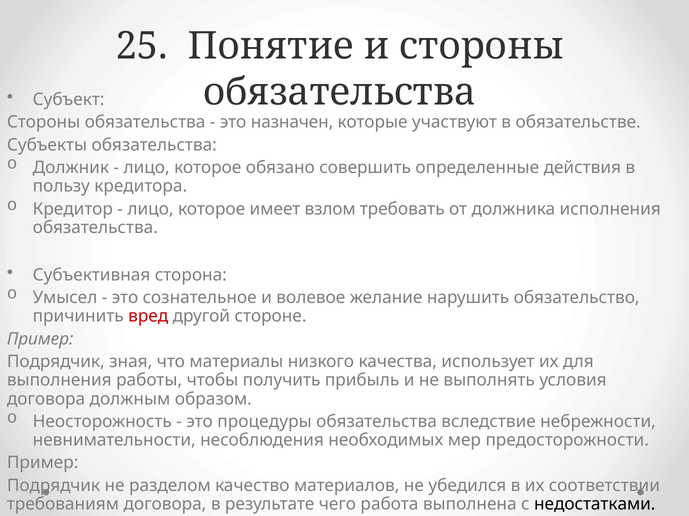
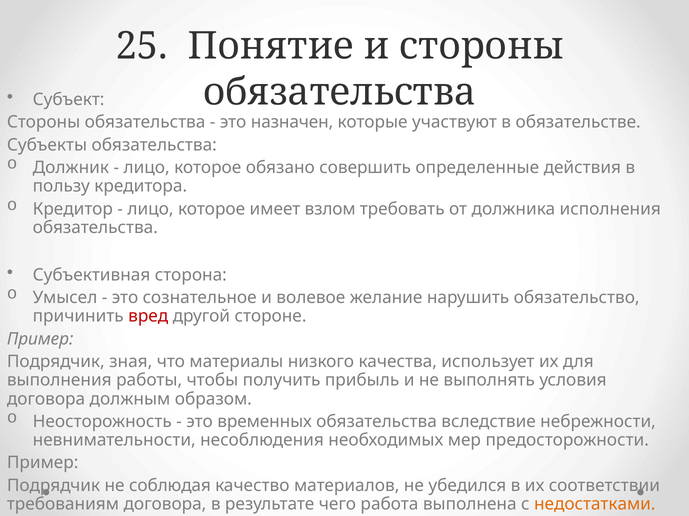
процедуры: процедуры -> временных (265, 422)
разделом: разделом -> соблюдая (170, 486)
недостатками colour: black -> orange (595, 505)
